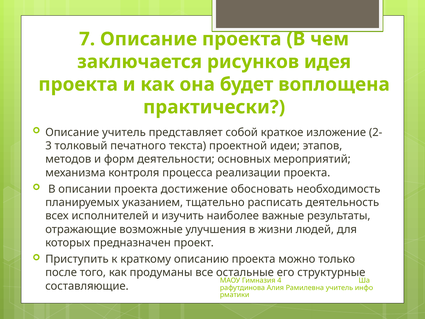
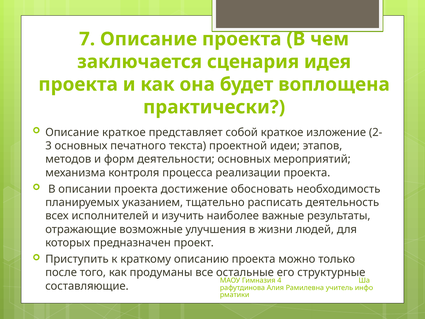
рисунков: рисунков -> сценария (253, 62)
Описание учитель: учитель -> краткое (124, 132)
толковый: толковый -> основных (81, 146)
